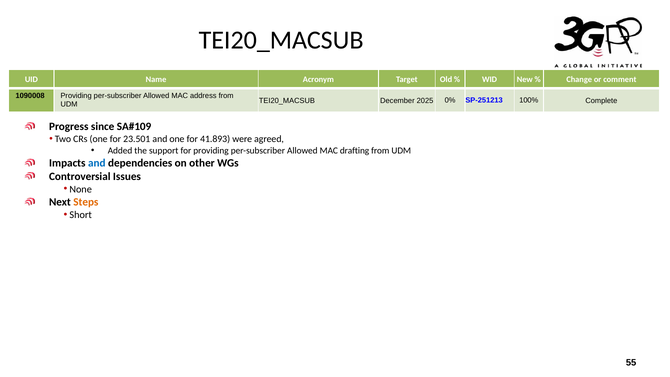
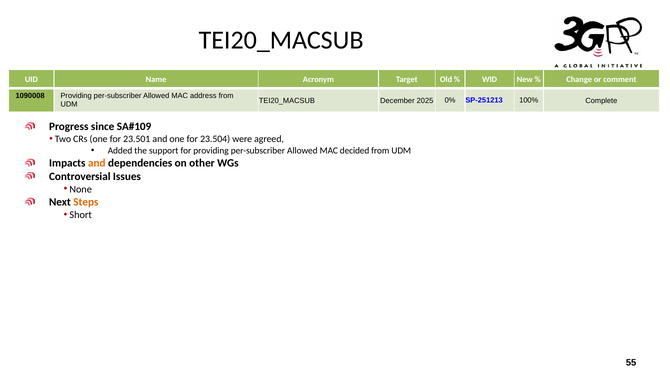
41.893: 41.893 -> 23.504 (215, 139)
drafting: drafting -> decided (355, 150)
and colour: blue -> orange (97, 163)
